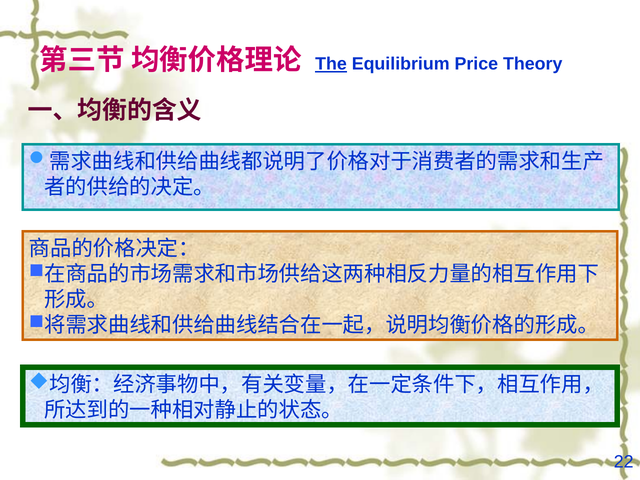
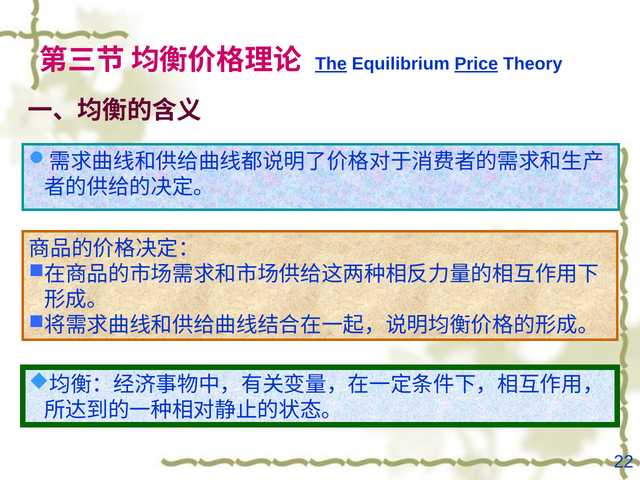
Price underline: none -> present (476, 64)
